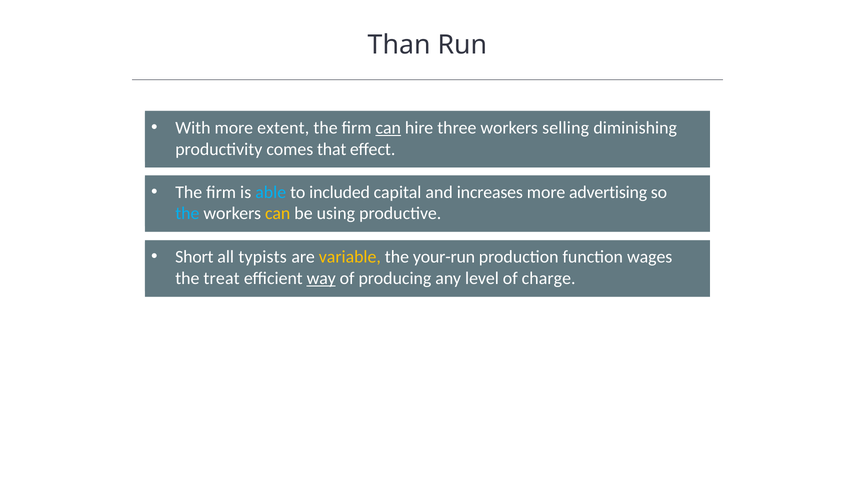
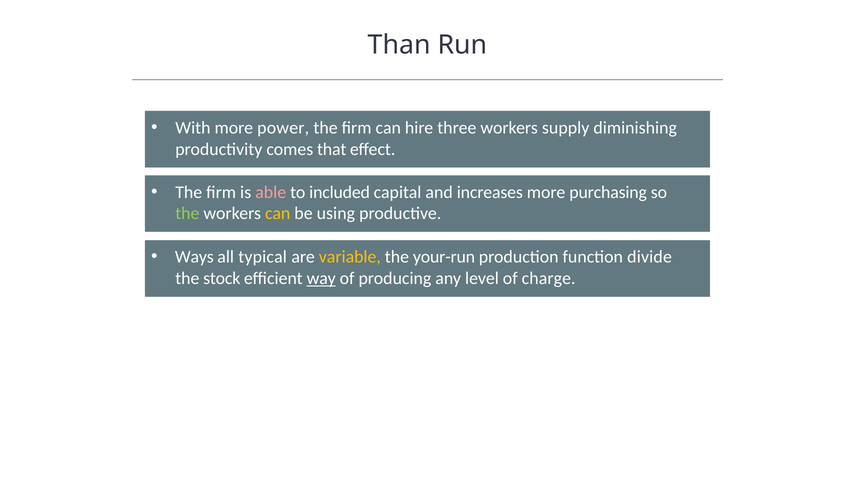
extent: extent -> power (283, 128)
can underline: present -> none (388, 128)
selling: selling -> supply (566, 128)
able colour: light blue -> pink (271, 192)
advertising: advertising -> purchasing (608, 192)
the colour: light blue -> light green (187, 214)
Short: Short -> Ways (194, 257)
typists: typists -> typical (263, 257)
wages: wages -> divide (650, 257)
treat: treat -> stock (222, 278)
